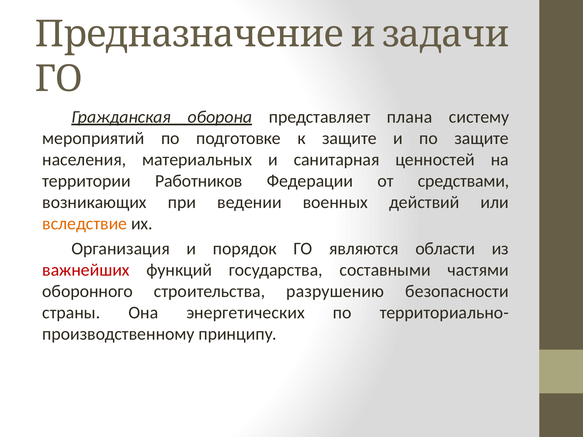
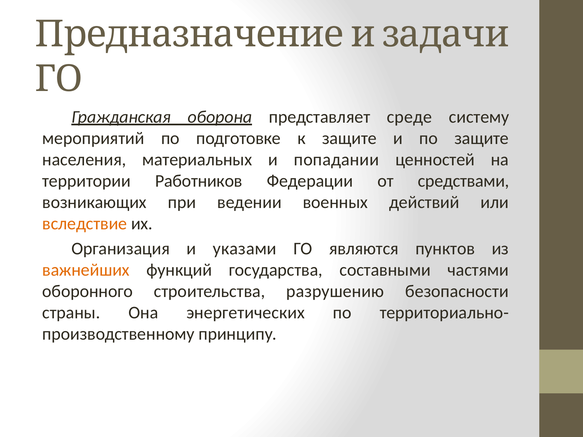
плана: плана -> среде (410, 117)
санитарная: санитарная -> попадании (337, 160)
порядок: порядок -> указами (245, 249)
области: области -> пунктов (445, 249)
важнейших colour: red -> orange (86, 270)
